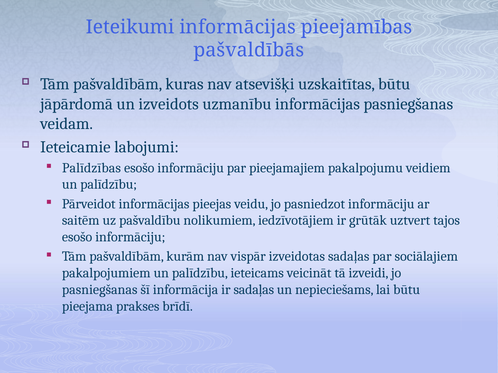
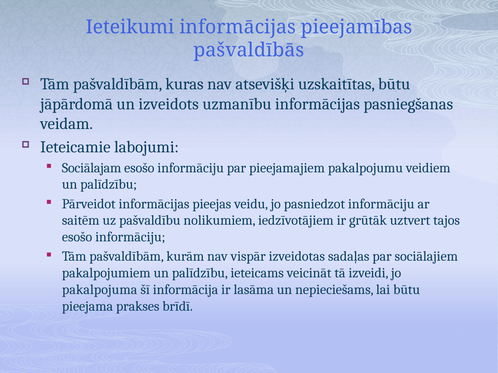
Palīdzības: Palīdzības -> Sociālajam (92, 168)
pasniegšanas: pasniegšanas -> pakalpojuma (100, 290)
ir sadaļas: sadaļas -> lasāma (254, 290)
